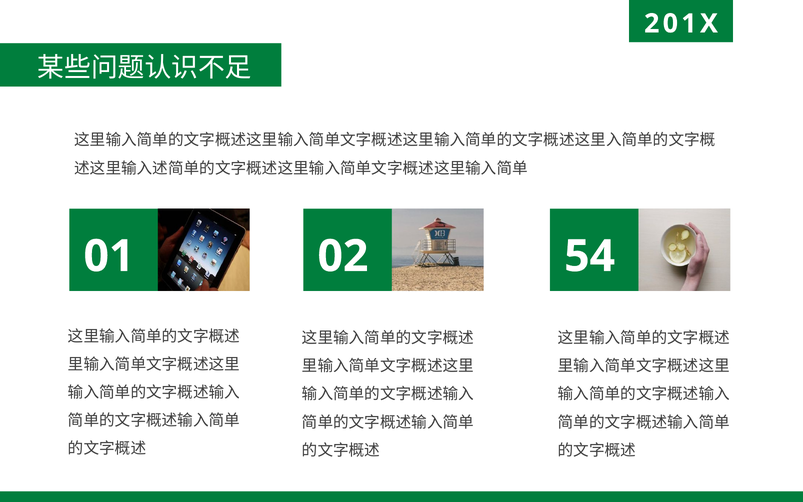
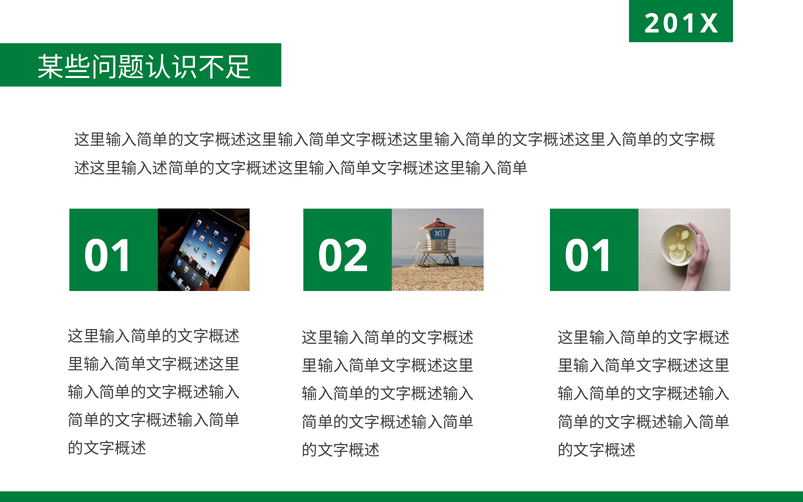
02 54: 54 -> 01 (590, 256)
